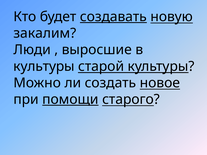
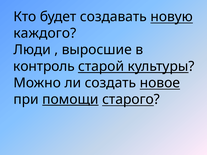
создавать underline: present -> none (113, 17)
закалим: закалим -> каждого (45, 33)
культуры: культуры -> контроль (44, 66)
